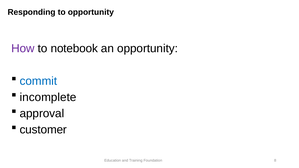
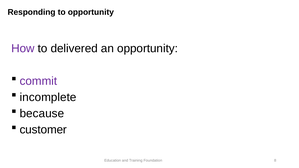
notebook: notebook -> delivered (74, 49)
commit colour: blue -> purple (38, 81)
approval: approval -> because (42, 114)
